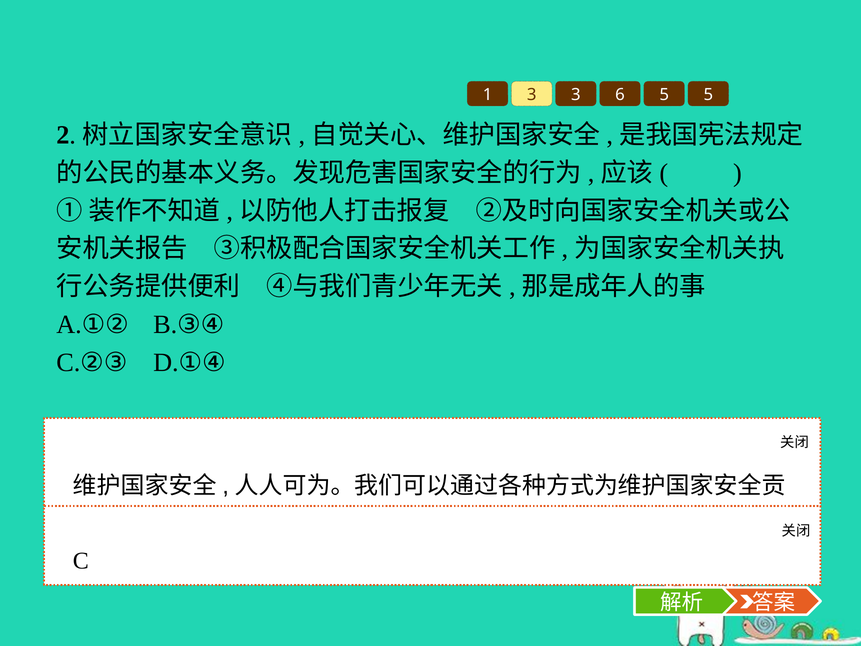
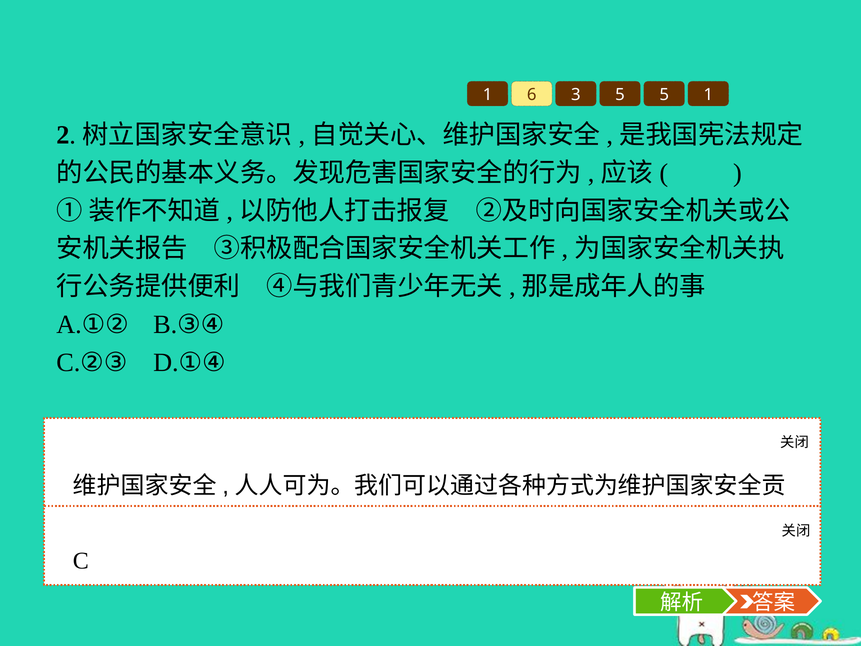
1 3: 3 -> 6 (532, 95)
3 6: 6 -> 5 (620, 95)
5 5: 5 -> 1 (708, 95)
